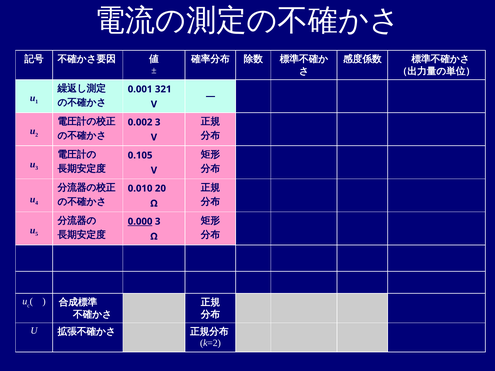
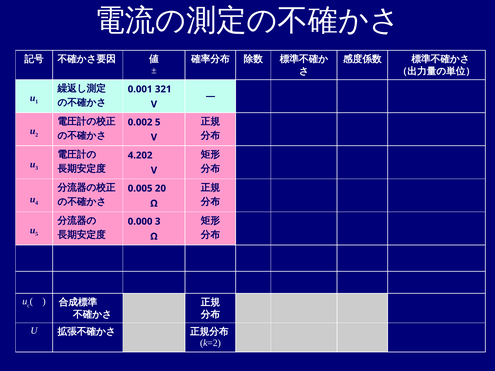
0.002 3: 3 -> 5 (158, 122)
0.105: 0.105 -> 4.202 (140, 155)
0.010: 0.010 -> 0.005 (140, 189)
0.000 underline: present -> none (140, 222)
